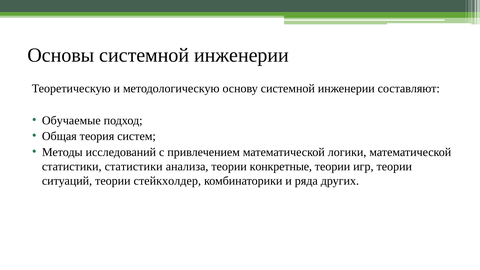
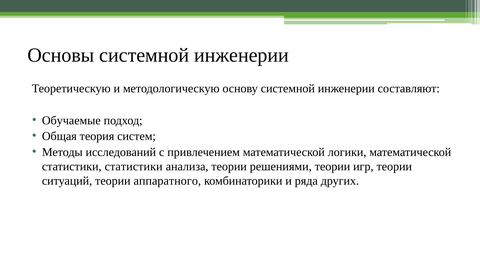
конкретные: конкретные -> решениями (281, 167)
стейкхолдер: стейкхолдер -> аппаратного (167, 181)
